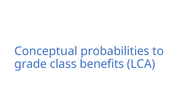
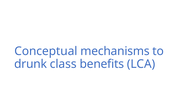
probabilities: probabilities -> mechanisms (115, 51)
grade: grade -> drunk (31, 64)
